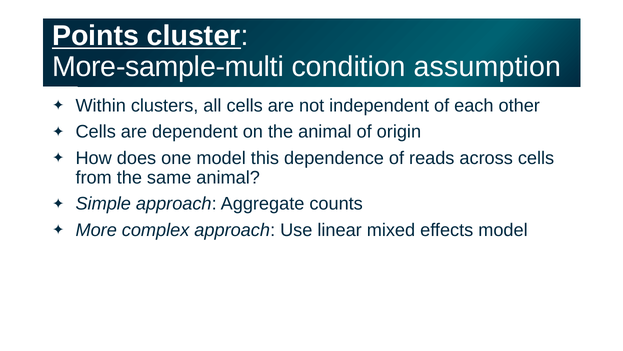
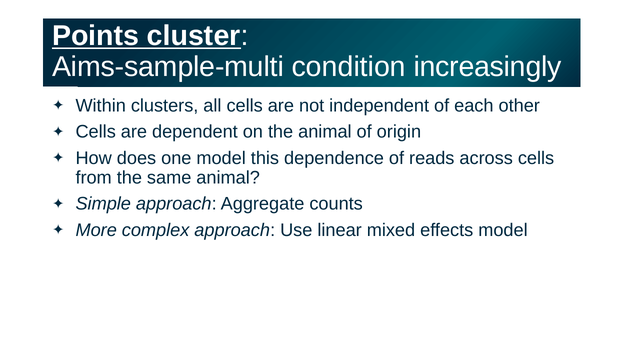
More-sample-multi: More-sample-multi -> Aims-sample-multi (168, 67)
assumption: assumption -> increasingly (488, 67)
